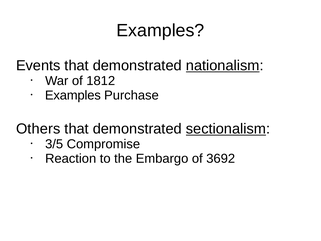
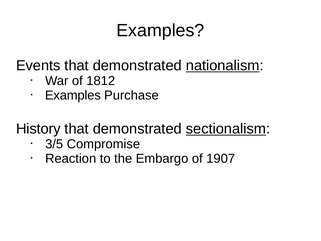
Others: Others -> History (38, 129)
3692: 3692 -> 1907 (221, 158)
